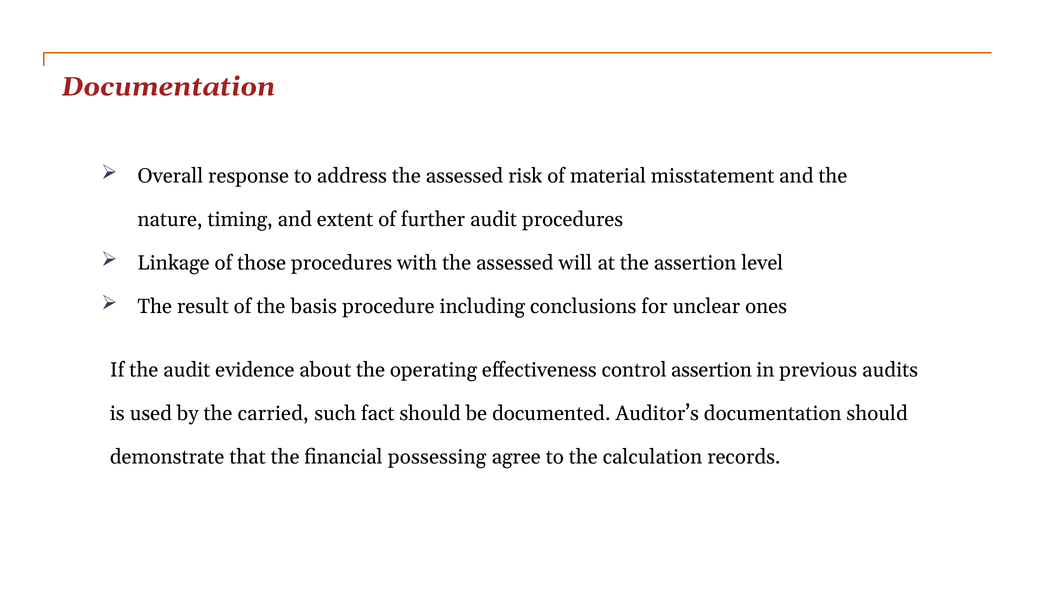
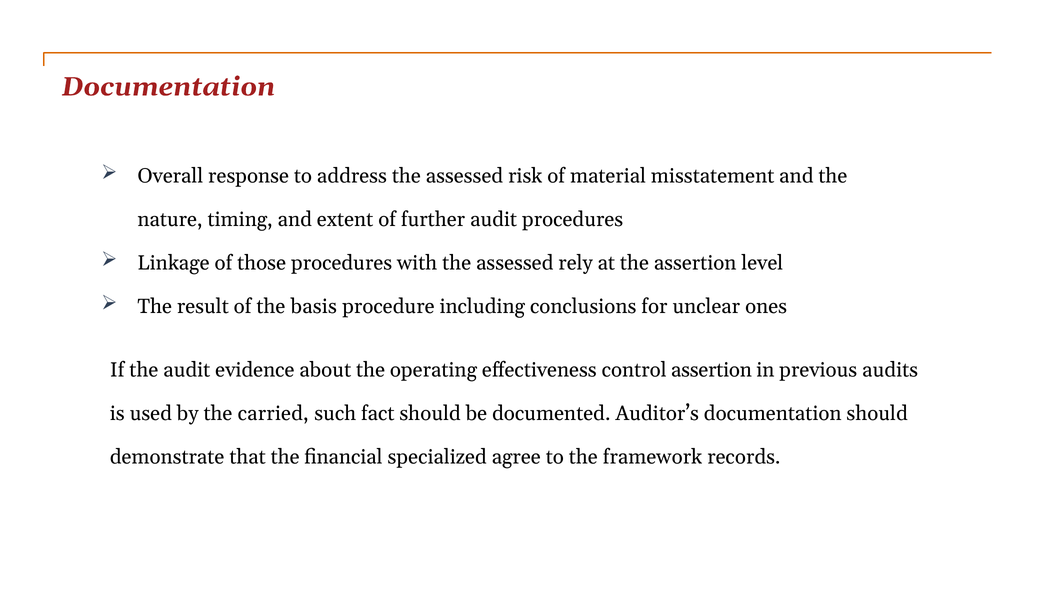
will: will -> rely (575, 263)
possessing: possessing -> specialized (437, 457)
calculation: calculation -> framework (652, 457)
